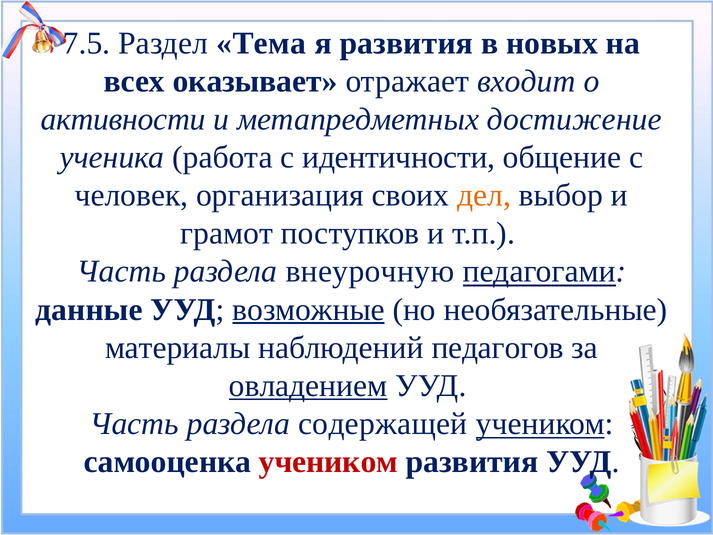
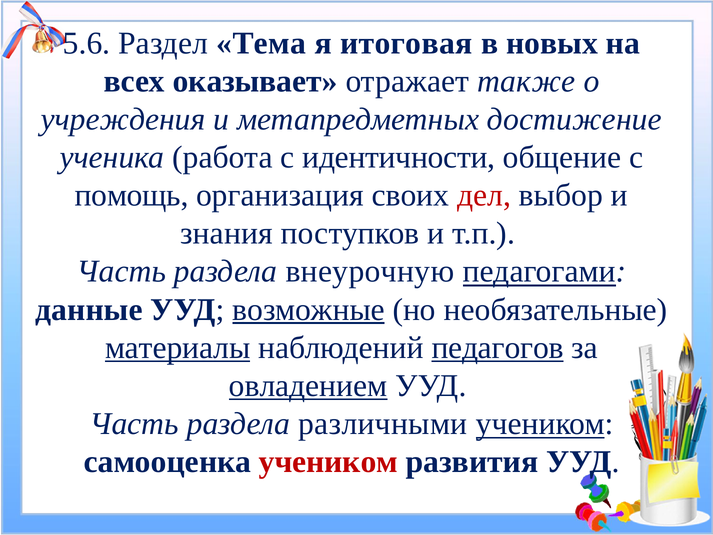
7.5: 7.5 -> 5.6 (87, 43)
я развития: развития -> итоговая (406, 43)
входит: входит -> также (526, 81)
активности: активности -> учреждения (123, 119)
человек: человек -> помощь (132, 195)
дел colour: orange -> red (484, 195)
грамот: грамот -> знания (227, 233)
материалы underline: none -> present (178, 347)
педагогов underline: none -> present (498, 347)
содержащей: содержащей -> различными (383, 424)
